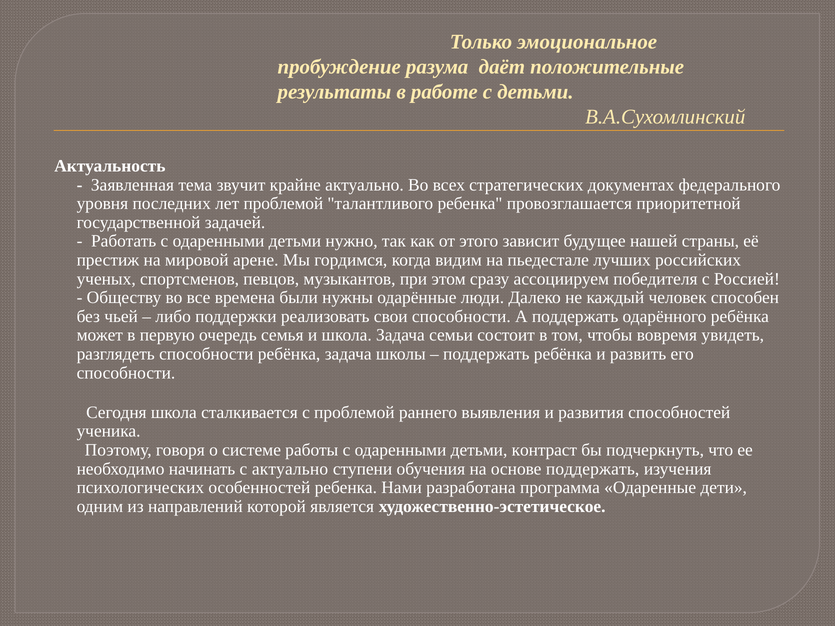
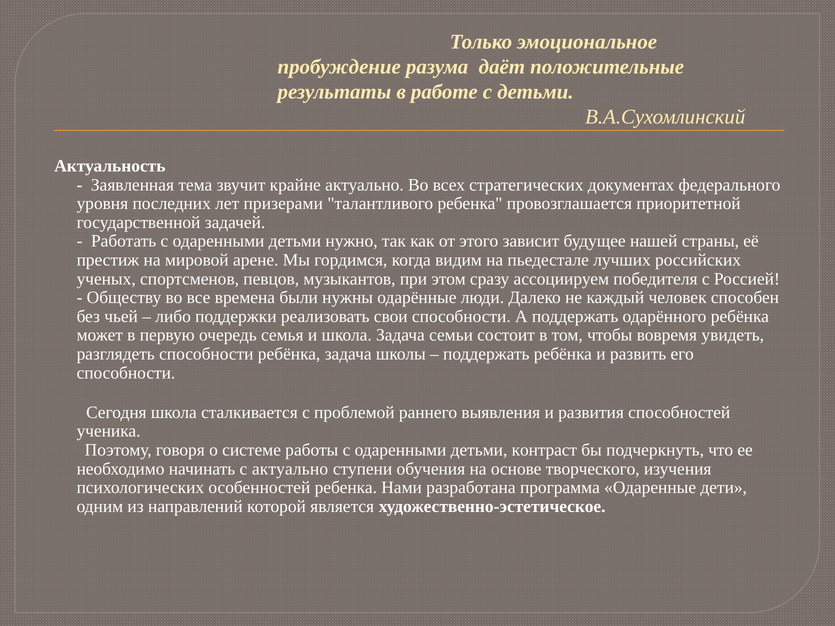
лет проблемой: проблемой -> призерами (283, 204)
основе поддержать: поддержать -> творческого (593, 469)
